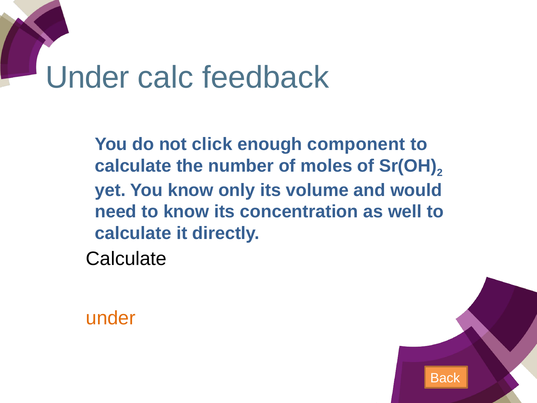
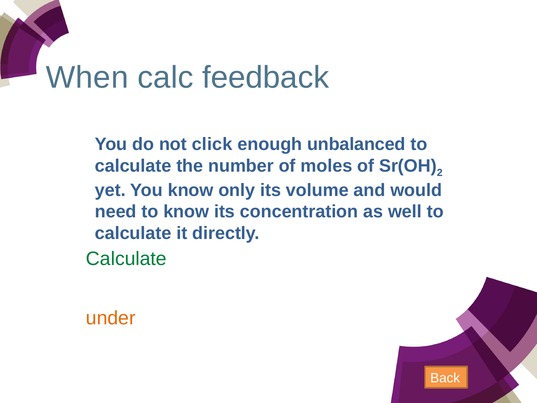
Under: Under -> When (87, 78)
component: component -> unbalanced (356, 144)
Calculate colour: black -> green (126, 259)
